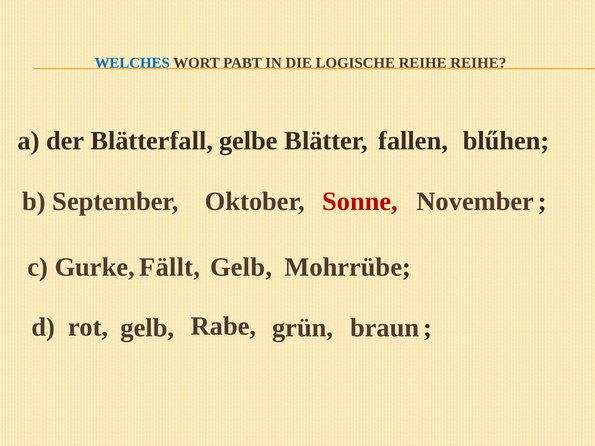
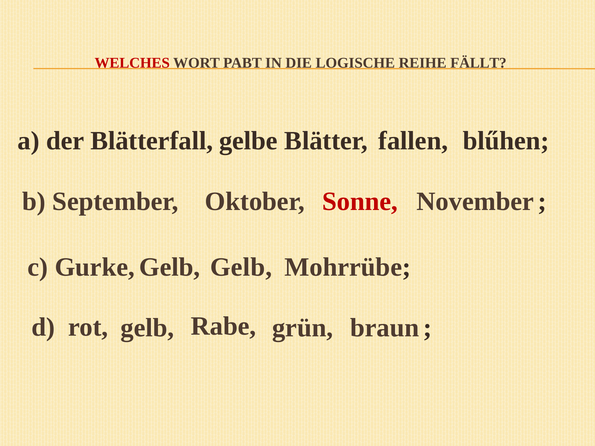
WELCHES colour: blue -> red (132, 63)
REIHE REIHE: REIHE -> FÄLLT (478, 63)
Fällt: Fällt -> Gelb (170, 267)
